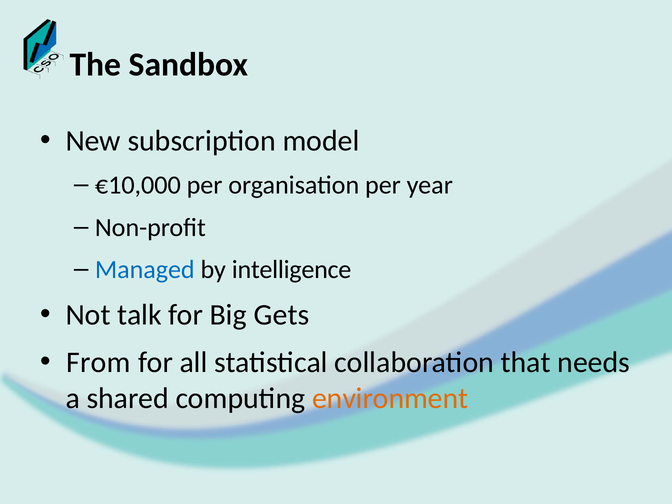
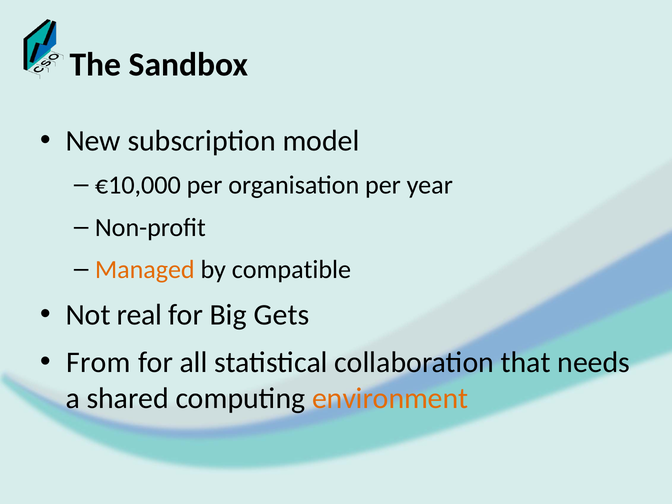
Managed colour: blue -> orange (145, 270)
intelligence: intelligence -> compatible (291, 270)
talk: talk -> real (140, 315)
